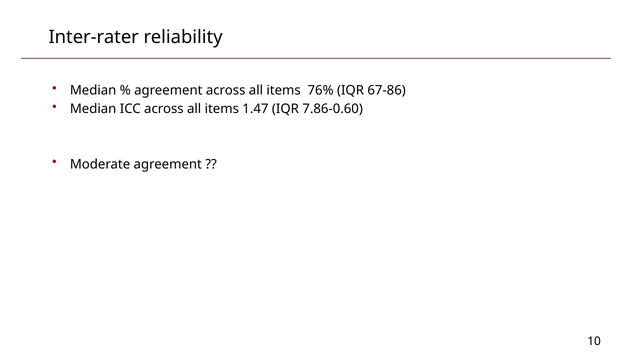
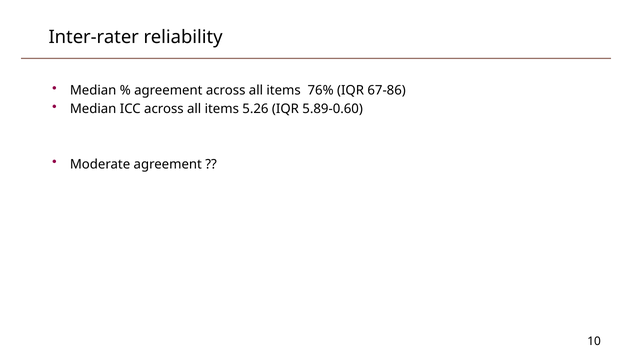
1.47: 1.47 -> 5.26 (255, 109)
7.86-0.60: 7.86-0.60 -> 5.89-0.60 (333, 109)
